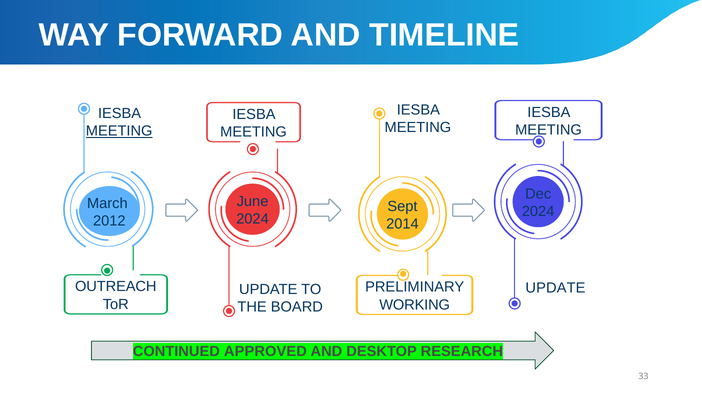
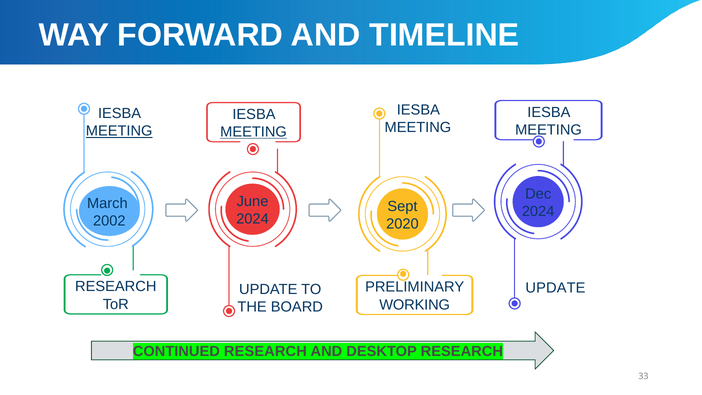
MEETING underline: none -> present (254, 132)
2012: 2012 -> 2002 (109, 221)
2014: 2014 -> 2020 (402, 224)
OUTREACH: OUTREACH -> RESEARCH (116, 287)
CONTINUED APPROVED: APPROVED -> RESEARCH (265, 351)
